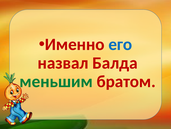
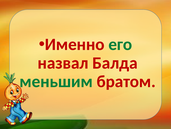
его colour: blue -> green (120, 44)
